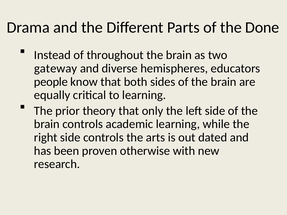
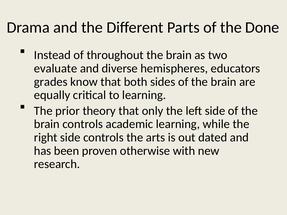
gateway: gateway -> evaluate (56, 69)
people: people -> grades (51, 82)
